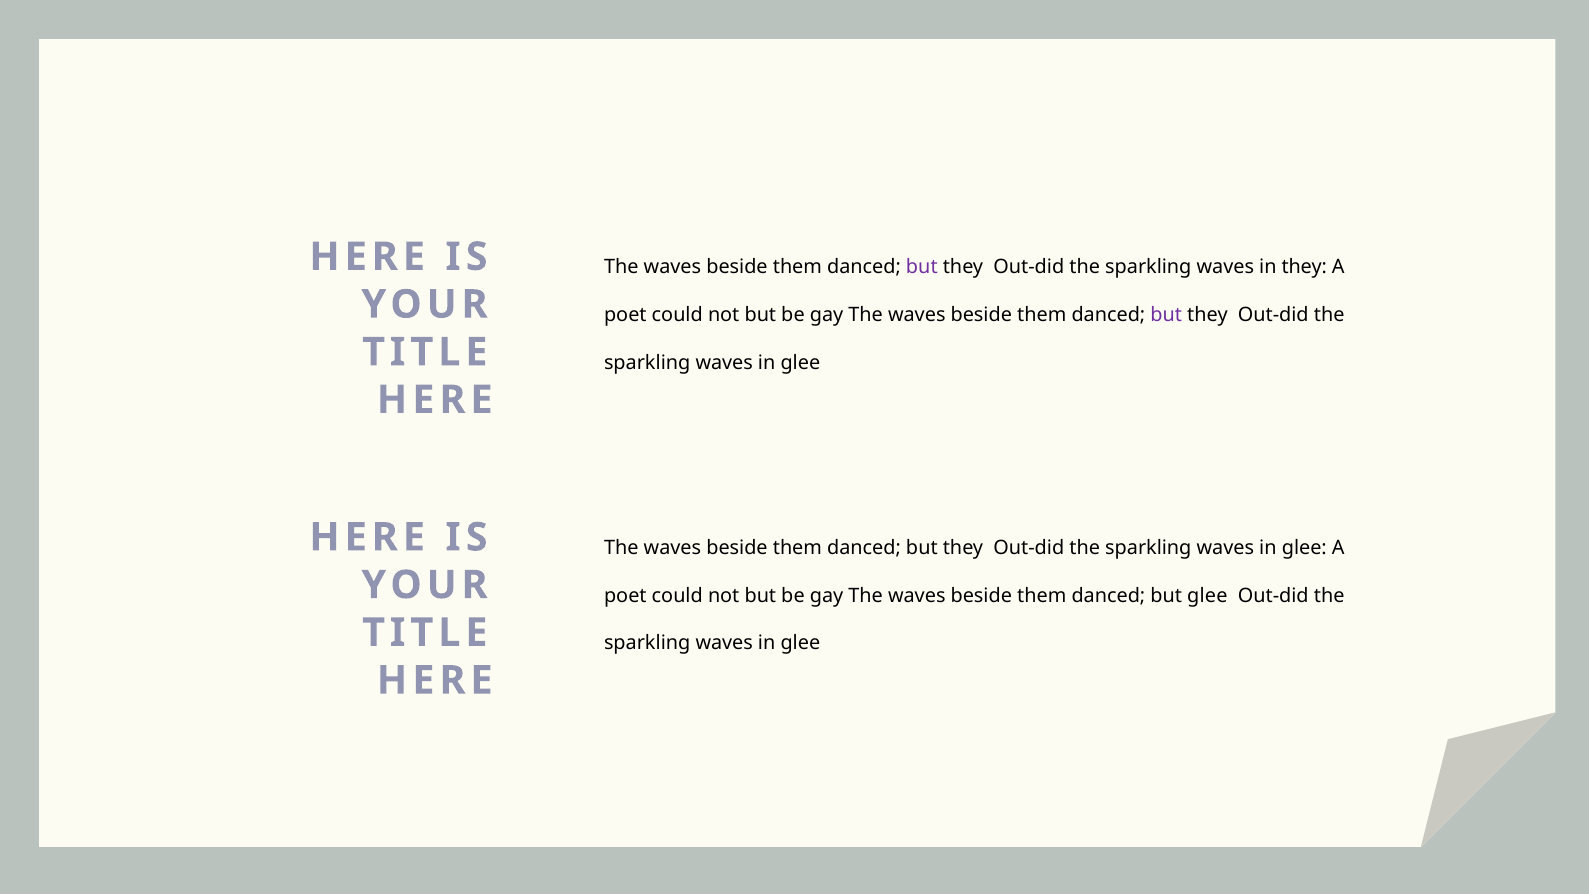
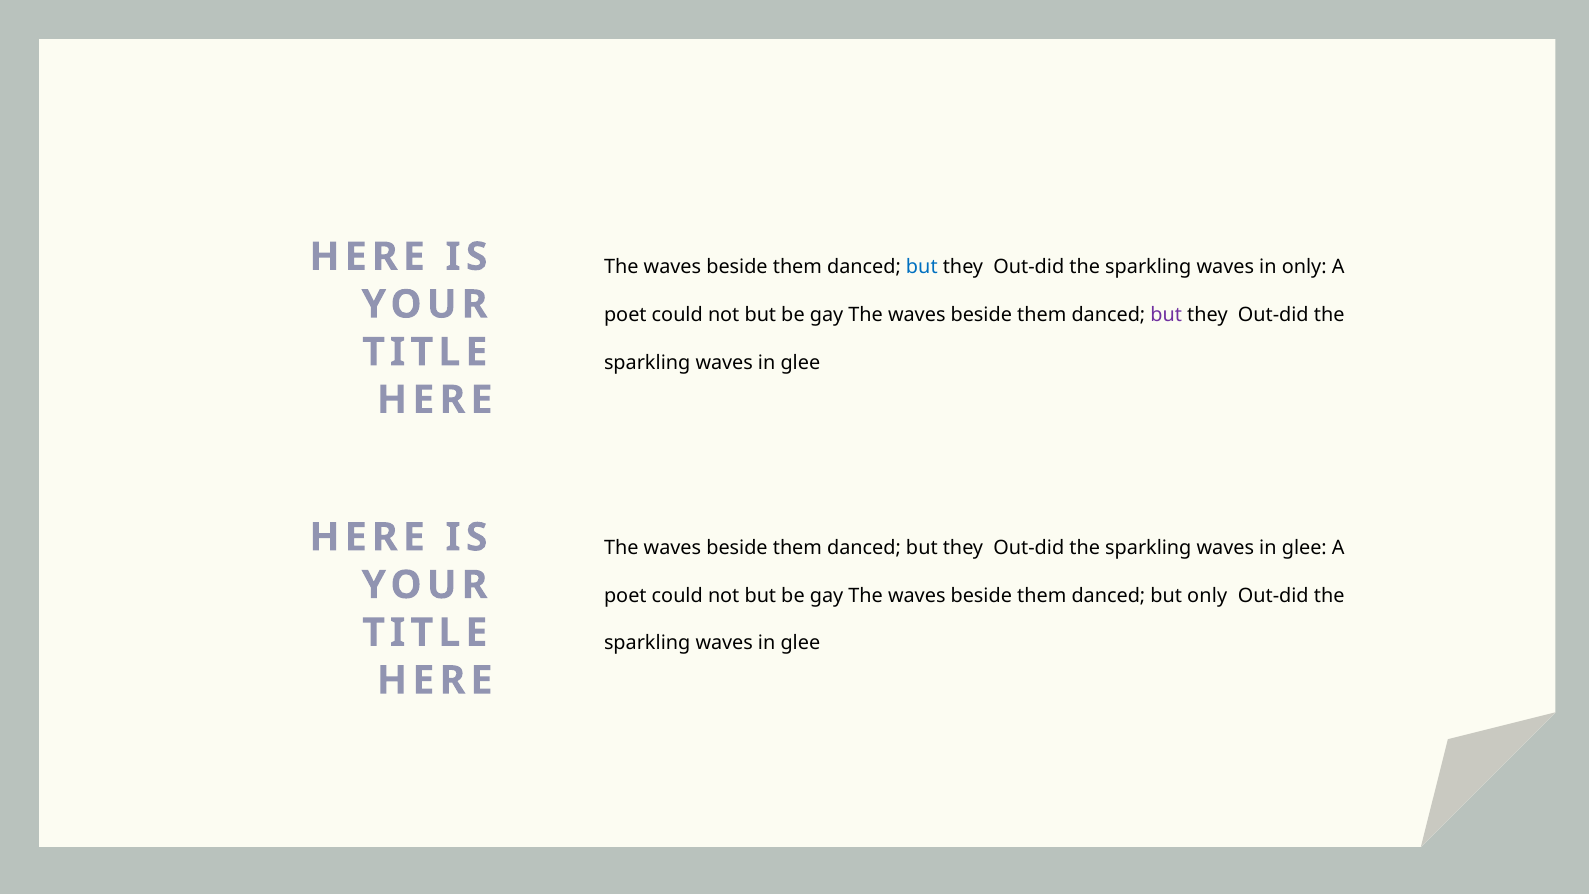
but colour: purple -> blue (922, 267)
in they: they -> only (1304, 267)
but glee: glee -> only (1207, 595)
